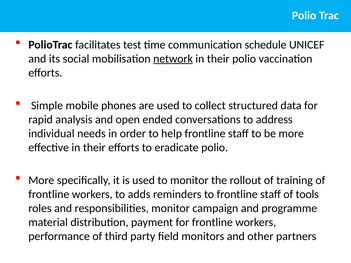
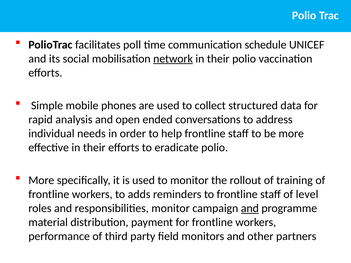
test: test -> poll (132, 45)
tools: tools -> level (307, 194)
and underline: none -> present (250, 208)
